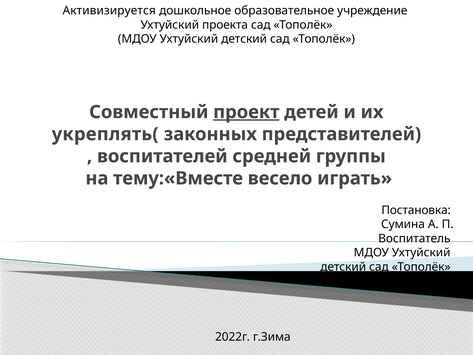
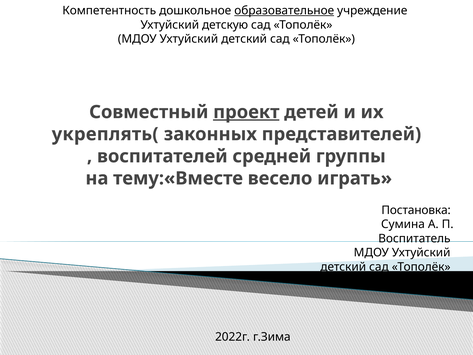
Активизируется: Активизируется -> Компетентность (109, 11)
образовательное underline: none -> present (284, 11)
проекта: проекта -> детскую (225, 25)
